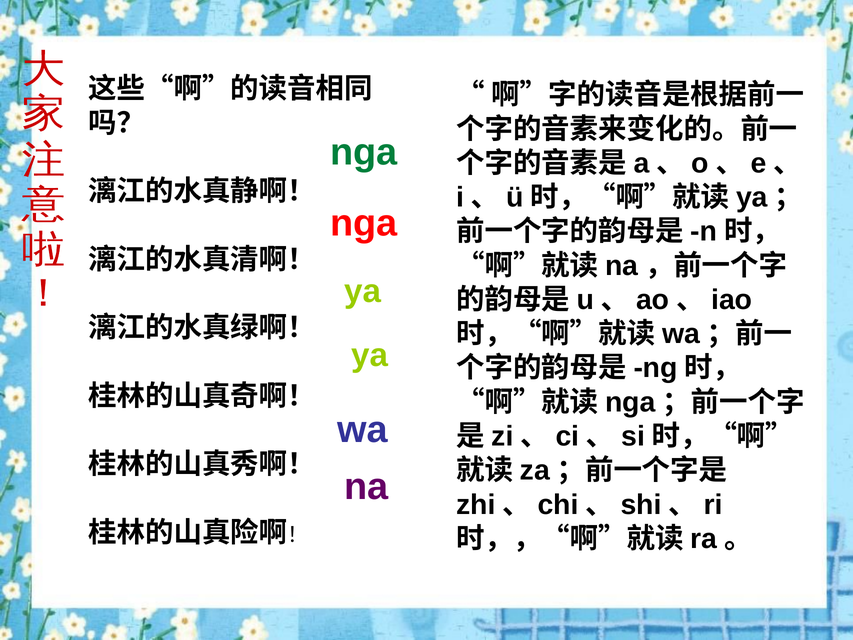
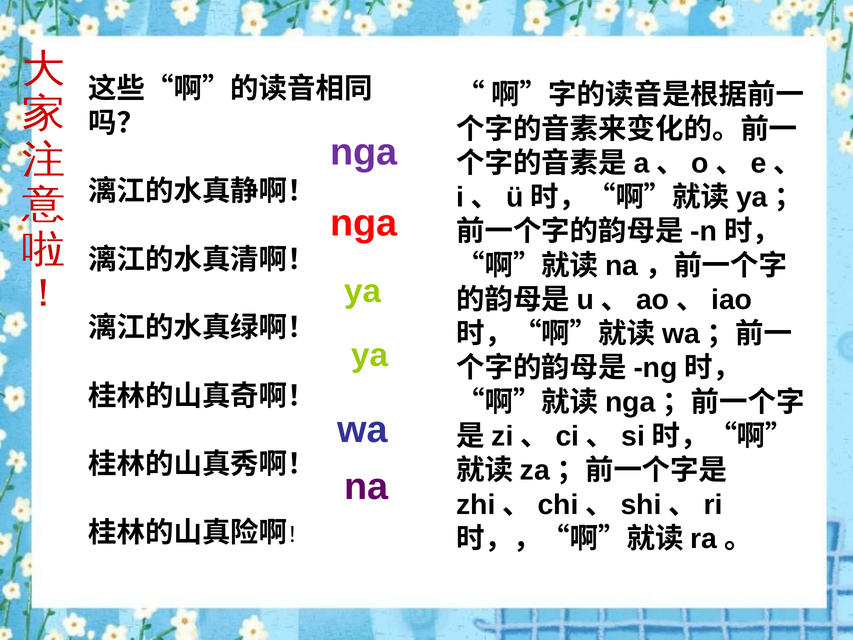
nga colour: green -> purple (364, 152)
